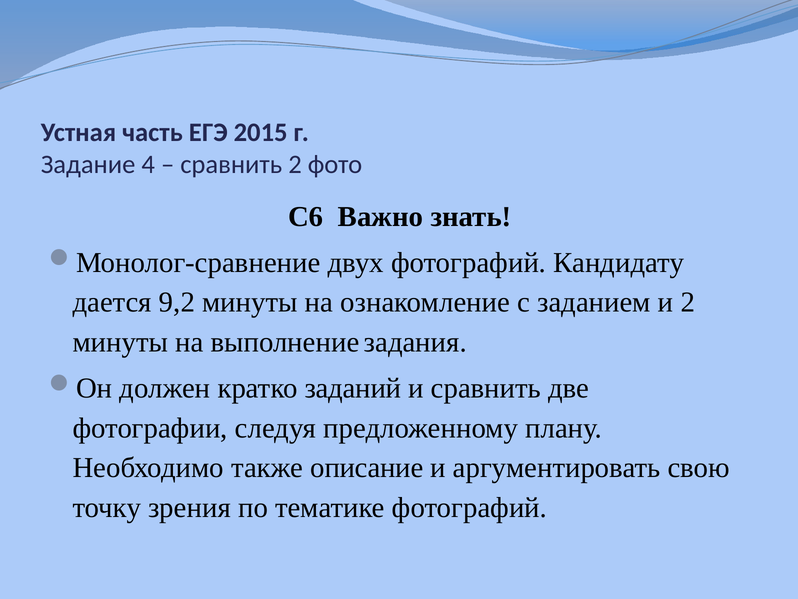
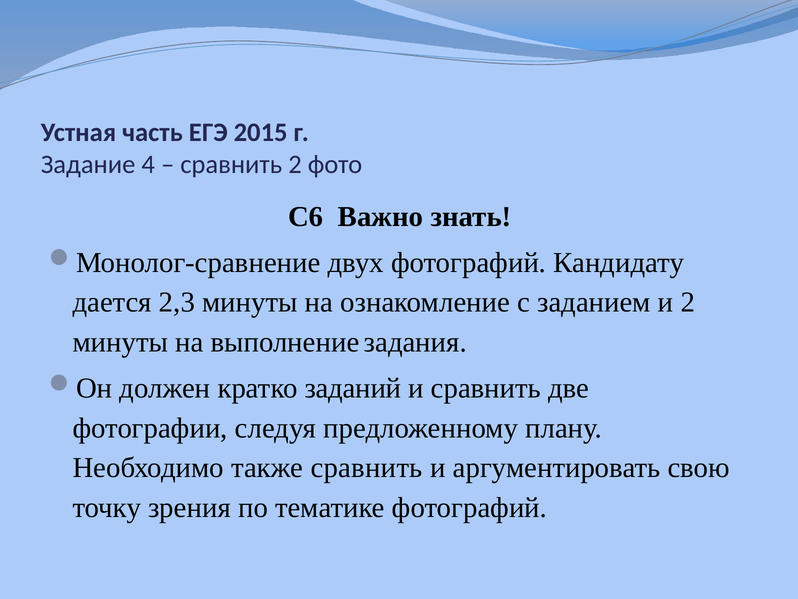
9,2: 9,2 -> 2,3 (177, 302)
также описание: описание -> сравнить (367, 467)
